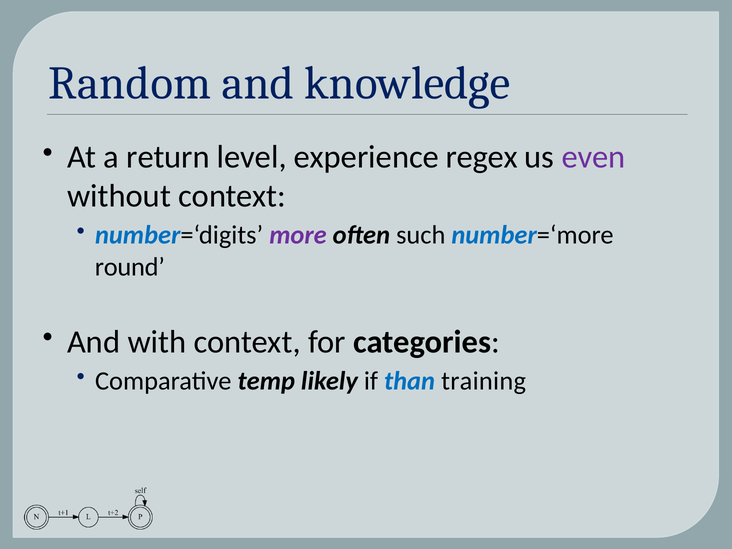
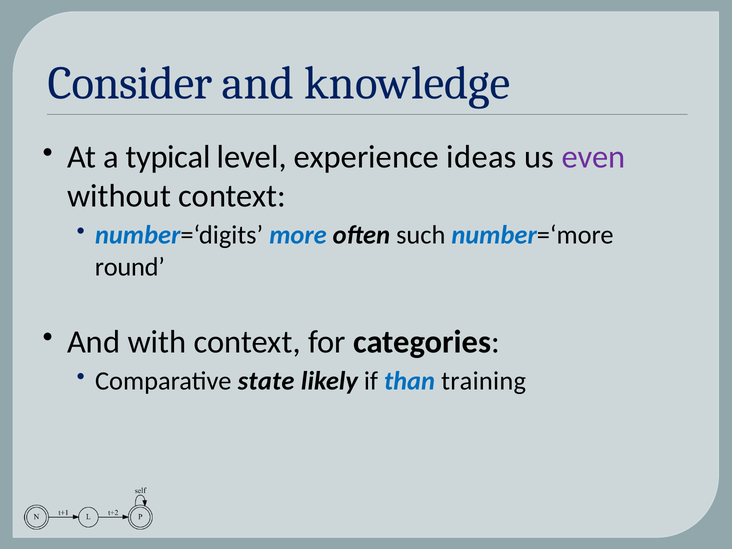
Random: Random -> Consider (130, 83)
return: return -> typical (168, 157)
regex: regex -> ideas (482, 157)
more colour: purple -> blue (298, 235)
temp: temp -> state (266, 381)
